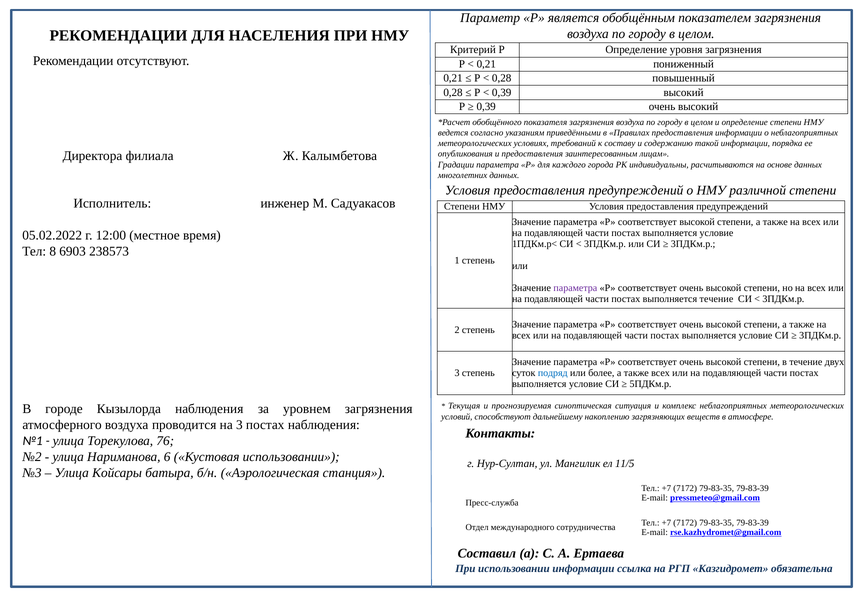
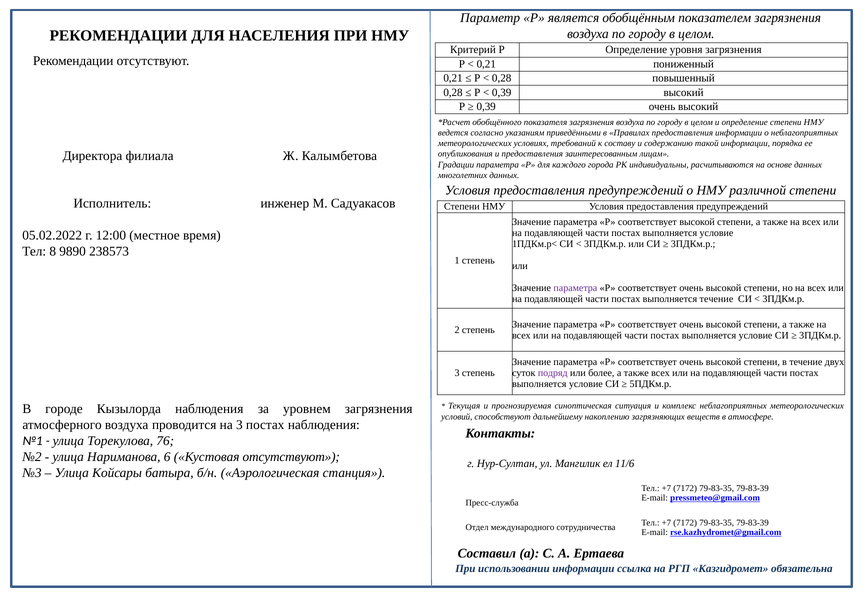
6903: 6903 -> 9890 (73, 252)
подряд colour: blue -> purple (553, 373)
Кустовая использовании: использовании -> отсутствуют (291, 457)
11/5: 11/5 -> 11/6 (625, 464)
